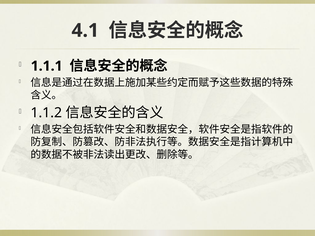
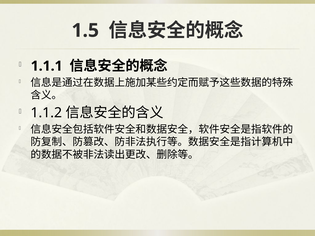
4.1: 4.1 -> 1.5 (85, 30)
